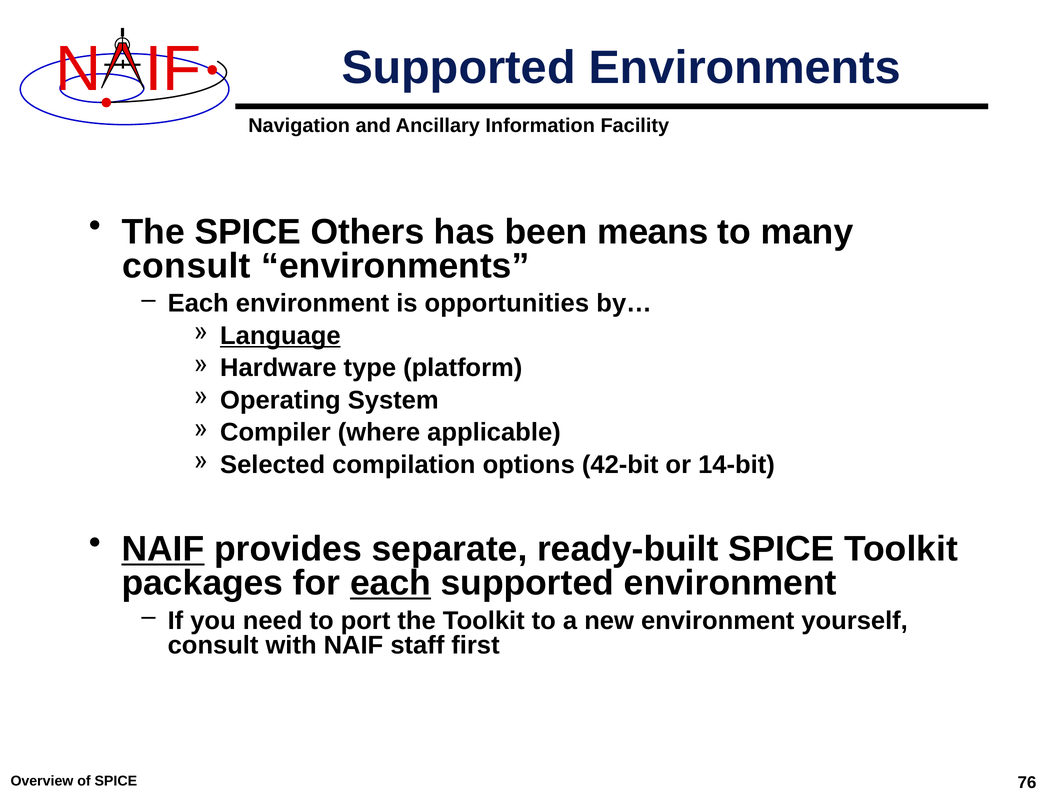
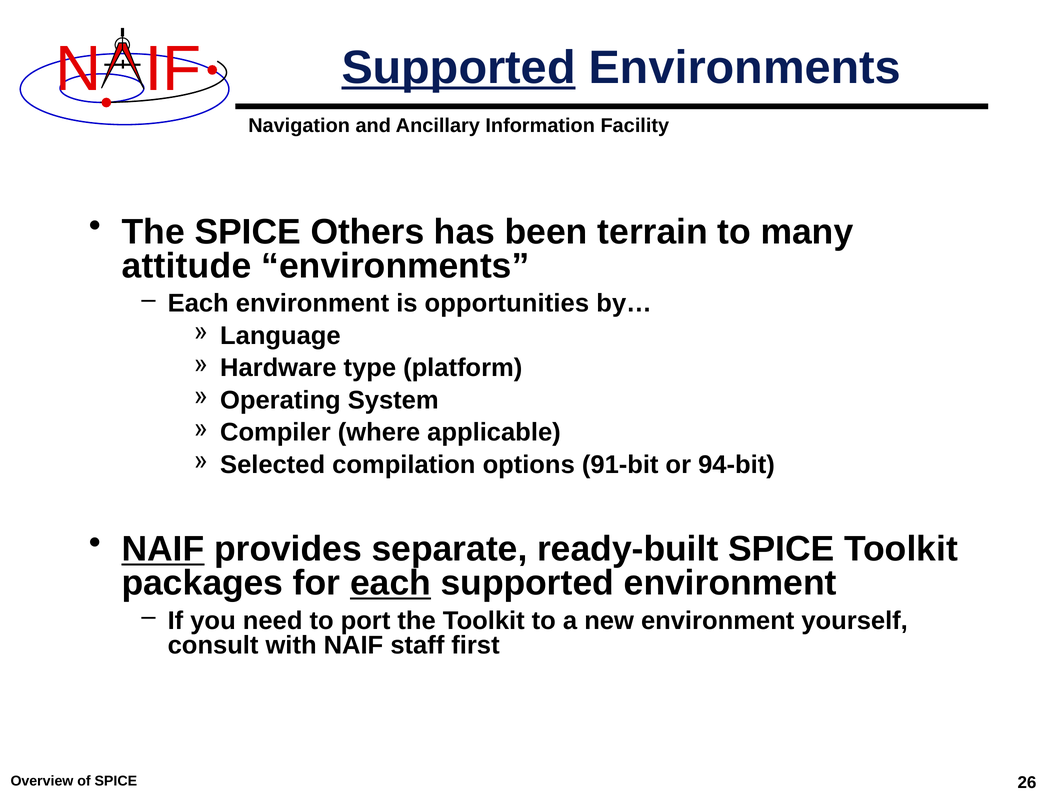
Supported underline: none -> present (459, 68)
means: means -> terrain (653, 232)
consult: consult -> attitude (187, 266)
Language underline: present -> none (280, 336)
42-bit: 42-bit -> 91-bit (620, 465)
14-bit: 14-bit -> 94-bit (736, 465)
76: 76 -> 26 (1027, 783)
